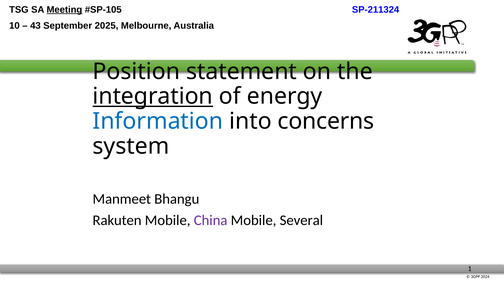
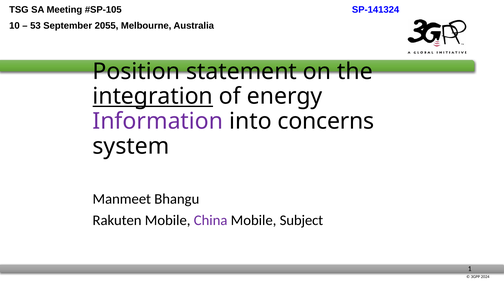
Meeting underline: present -> none (64, 10)
SP-211324: SP-211324 -> SP-141324 (376, 10)
43: 43 -> 53 (35, 26)
2025: 2025 -> 2055 (107, 26)
Information colour: blue -> purple (158, 121)
Several: Several -> Subject (301, 221)
